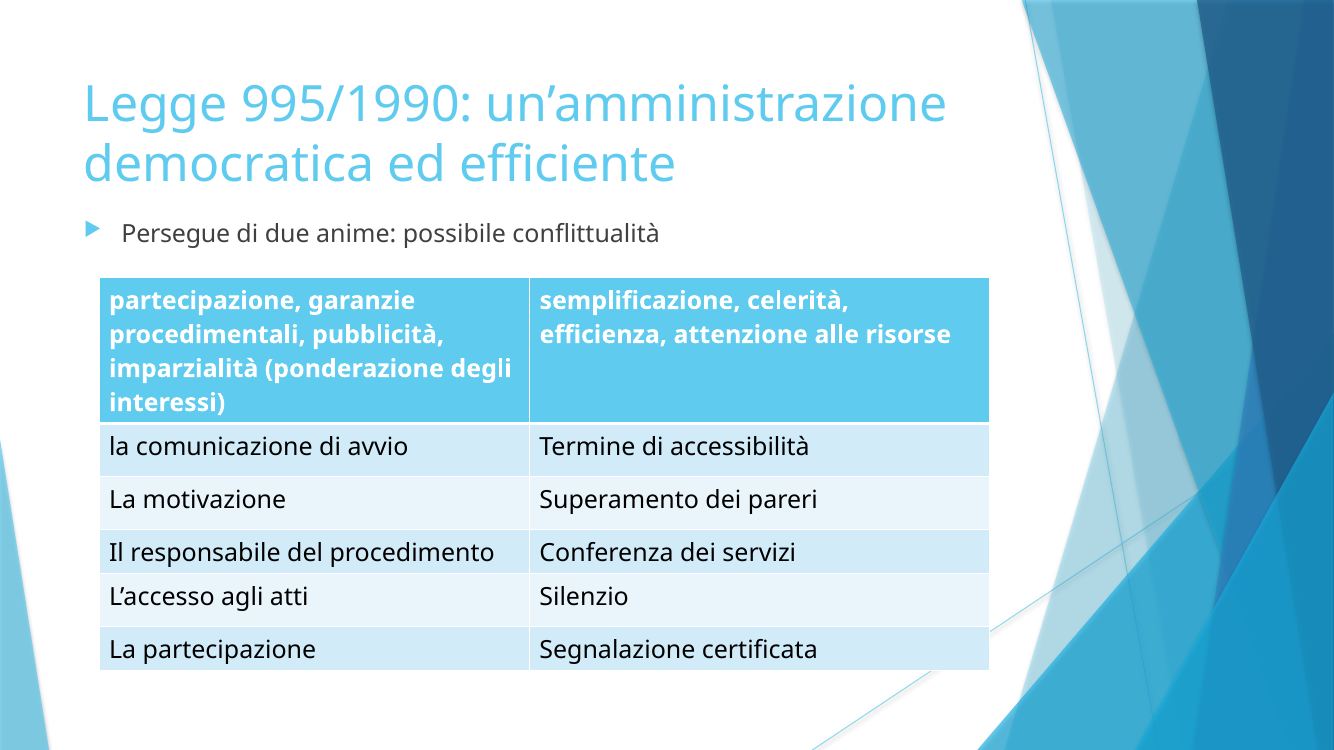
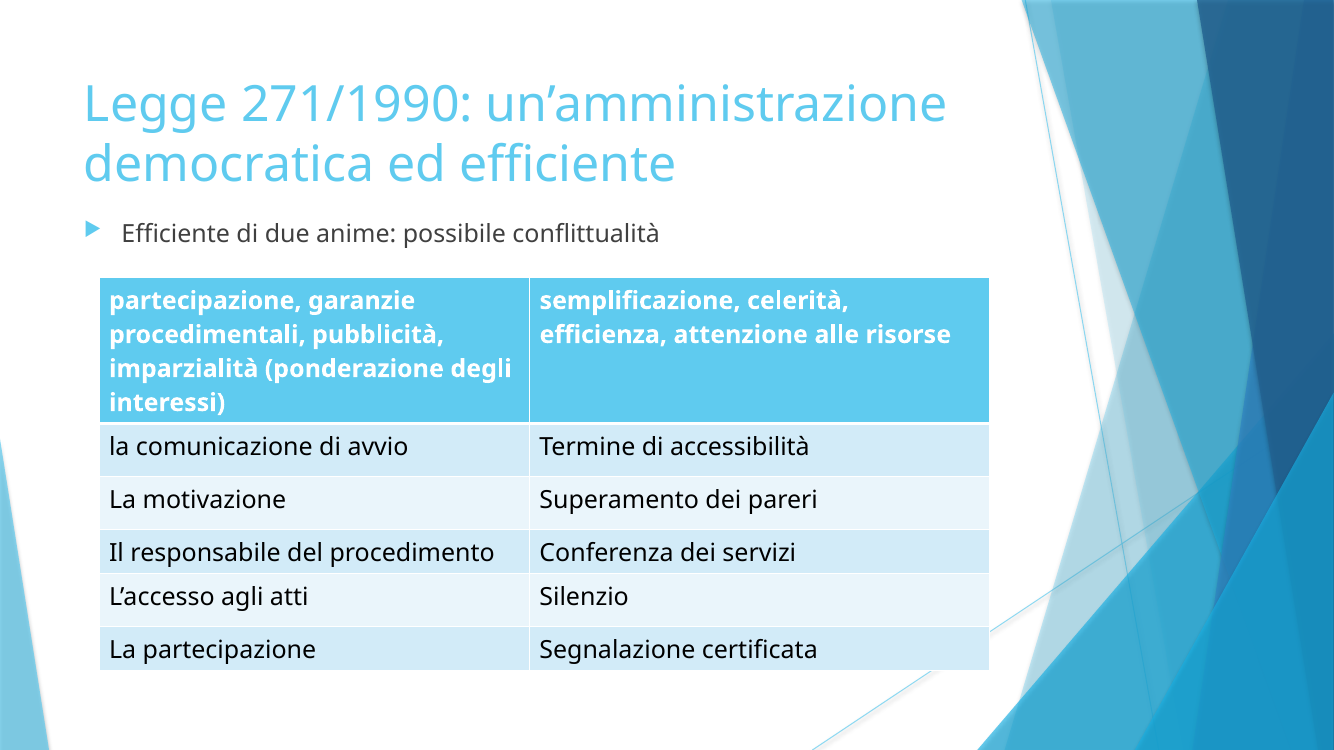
995/1990: 995/1990 -> 271/1990 (357, 105)
Persegue: Persegue -> Efficiente (176, 234)
